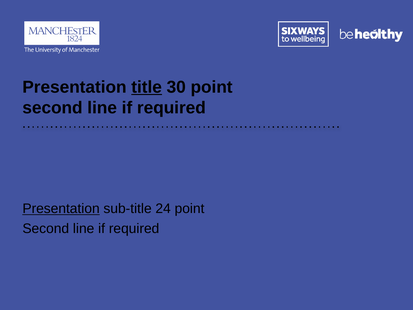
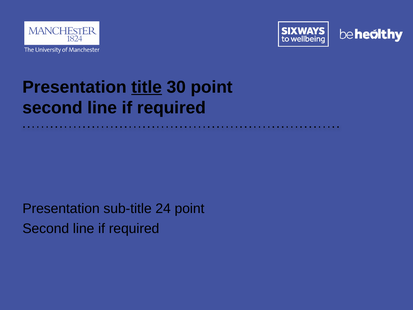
Presentation underline: present -> none (61, 209)
